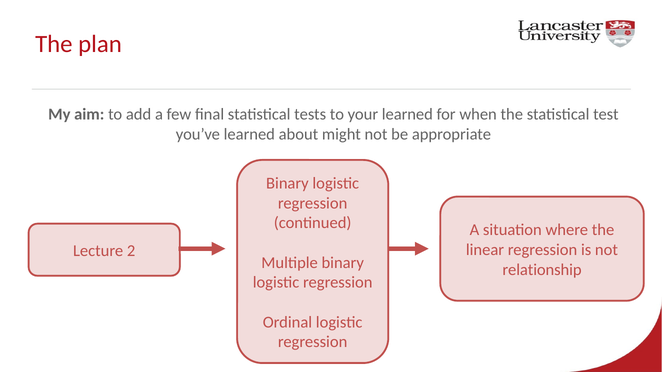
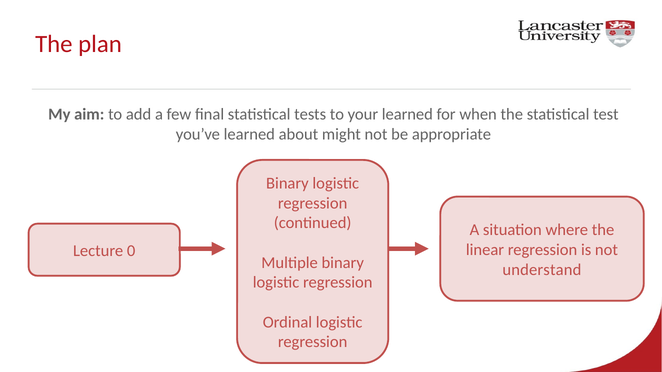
2: 2 -> 0 (131, 251)
relationship: relationship -> understand (542, 270)
